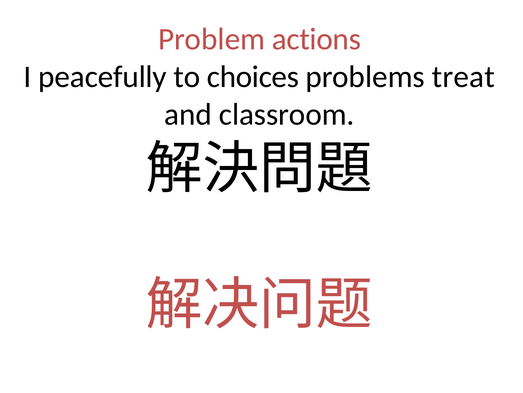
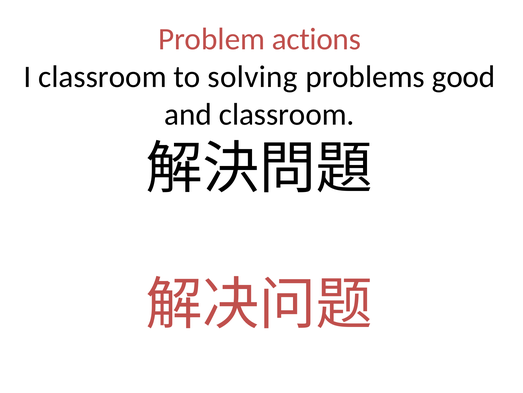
I peacefully: peacefully -> classroom (102, 77)
choices: choices -> solving (253, 77)
treat: treat -> good (464, 77)
